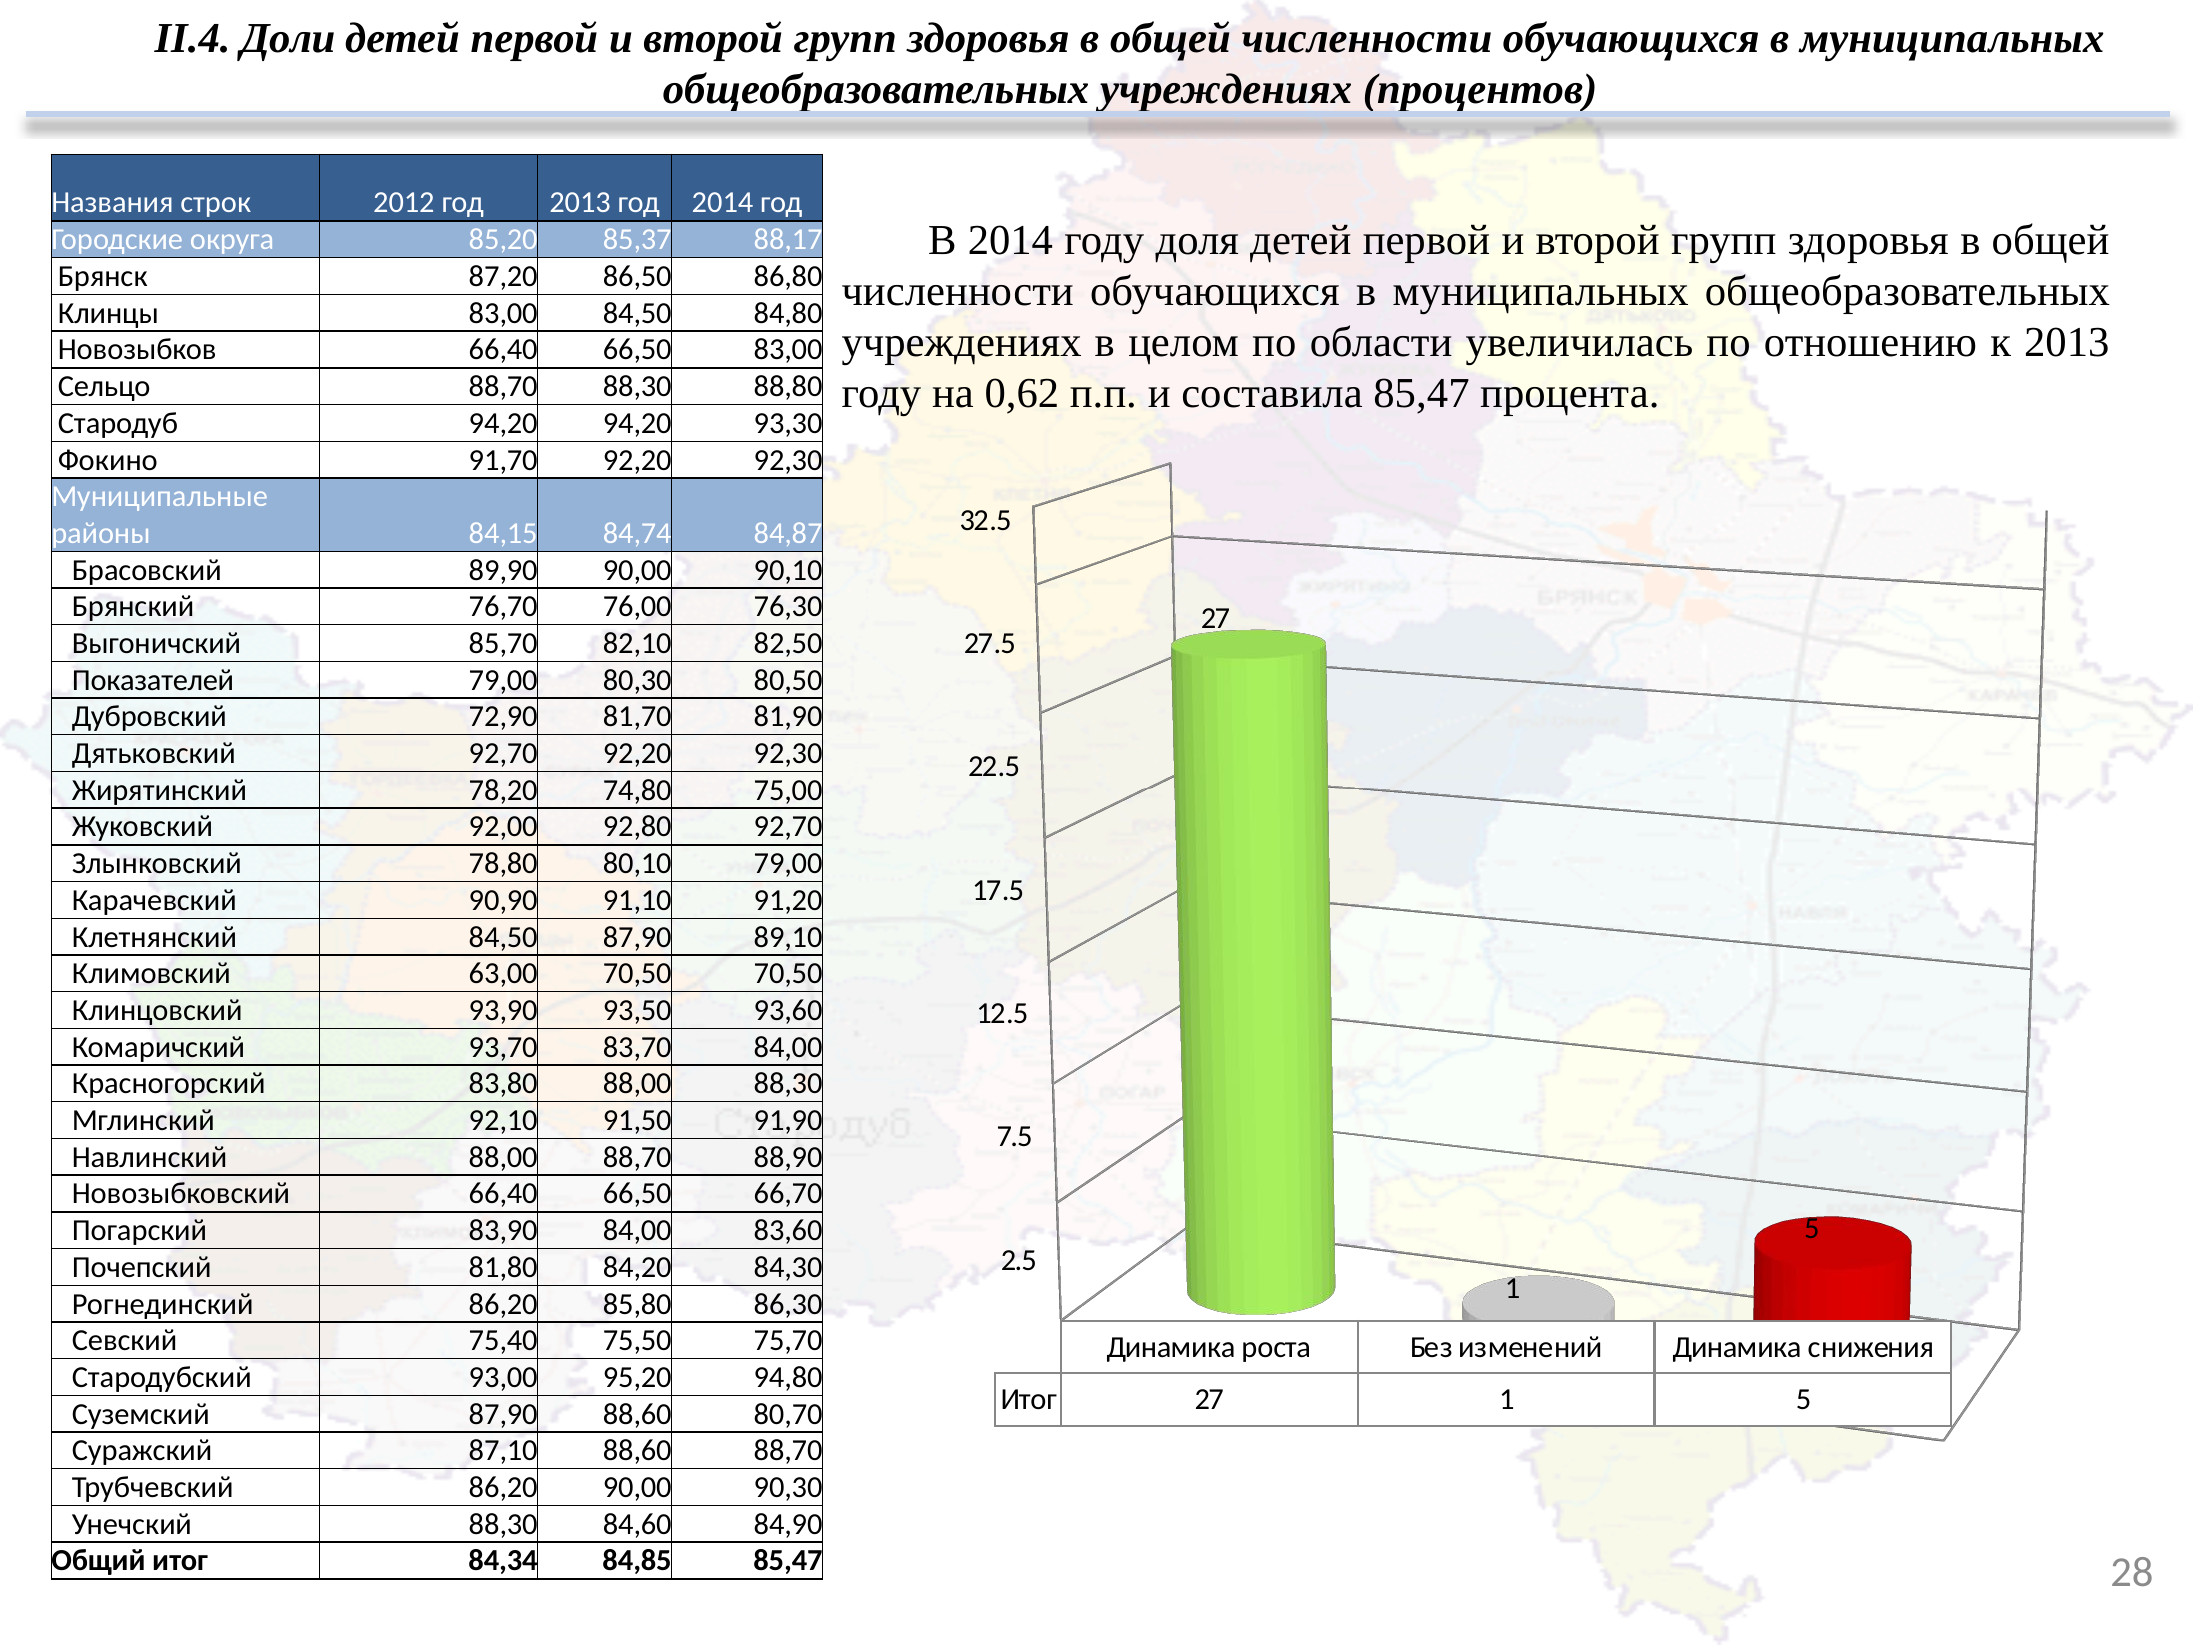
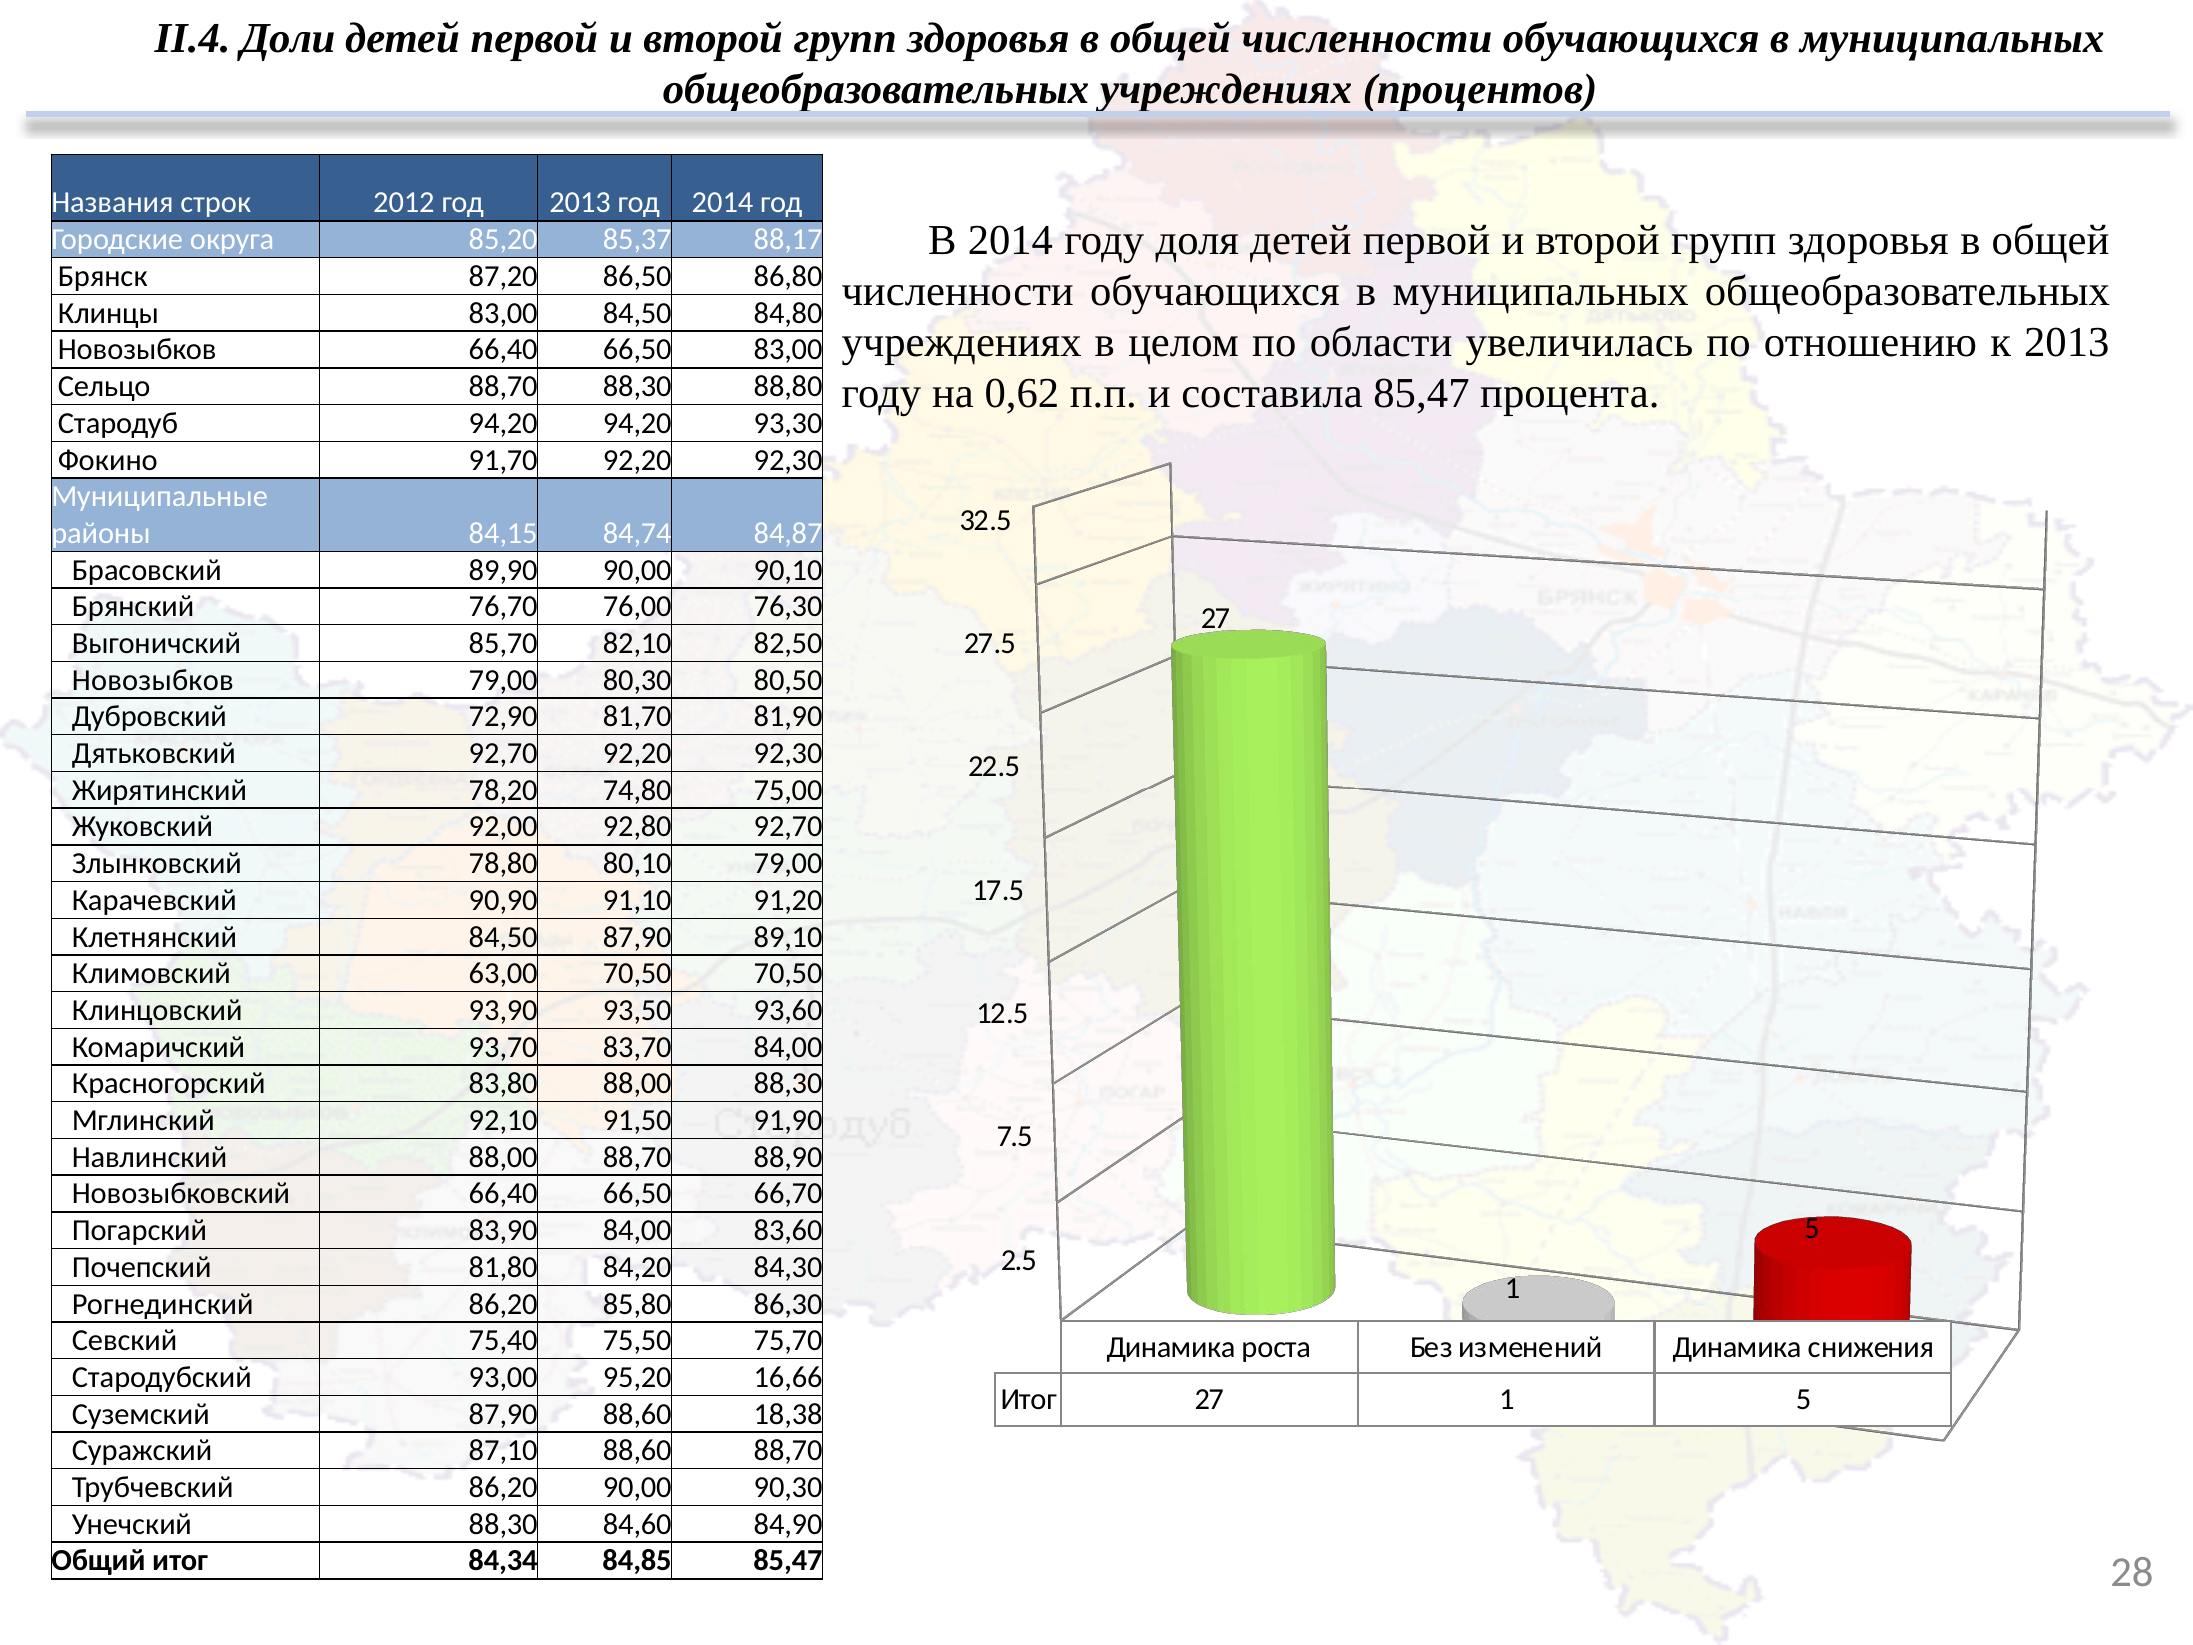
Показателей: Показателей -> Новозыбков (153, 680)
94,80: 94,80 -> 16,66 (788, 1377)
80,70: 80,70 -> 18,38 (788, 1414)
